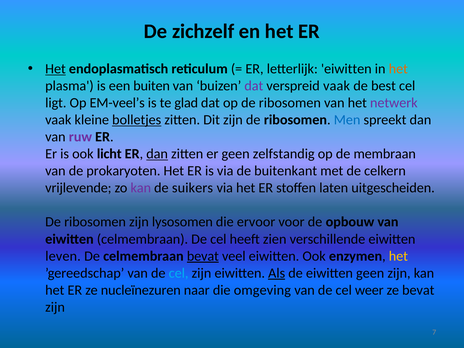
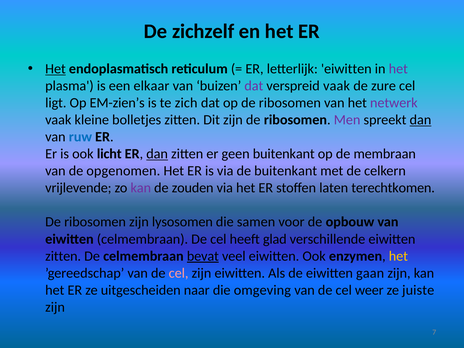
het colour: orange -> purple (398, 69)
buiten: buiten -> elkaar (151, 86)
best: best -> zure (384, 86)
EM-veel’s: EM-veel’s -> EM-zien’s (117, 103)
glad: glad -> zich (186, 103)
bolletjes underline: present -> none (137, 120)
Men colour: blue -> purple (347, 120)
dan underline: none -> present (420, 120)
ruw colour: purple -> blue (80, 137)
geen zelfstandig: zelfstandig -> buitenkant (284, 154)
prokaryoten: prokaryoten -> opgenomen (123, 171)
suikers: suikers -> zouden (193, 188)
uitgescheiden: uitgescheiden -> terechtkomen (393, 188)
ervoor: ervoor -> samen (256, 222)
zien: zien -> glad (275, 239)
leven: leven -> zitten (63, 256)
cel colour: light blue -> pink (179, 273)
Als underline: present -> none (277, 273)
eiwitten geen: geen -> gaan (370, 273)
nucleïnezuren: nucleïnezuren -> uitgescheiden (141, 290)
ze bevat: bevat -> juiste (418, 290)
